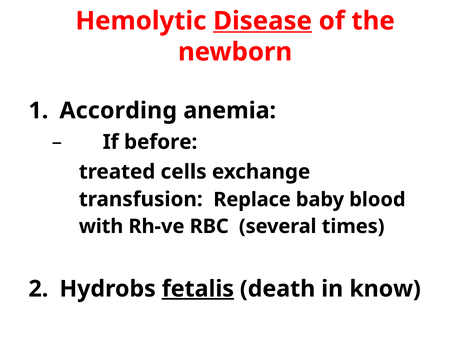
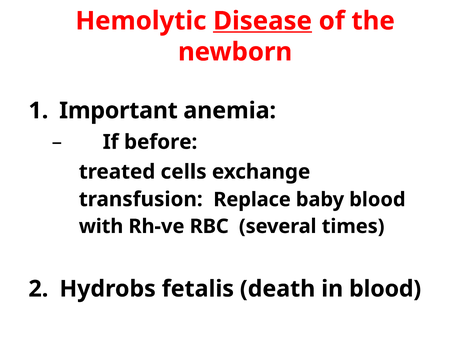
According: According -> Important (118, 111)
fetalis underline: present -> none (198, 289)
in know: know -> blood (385, 289)
